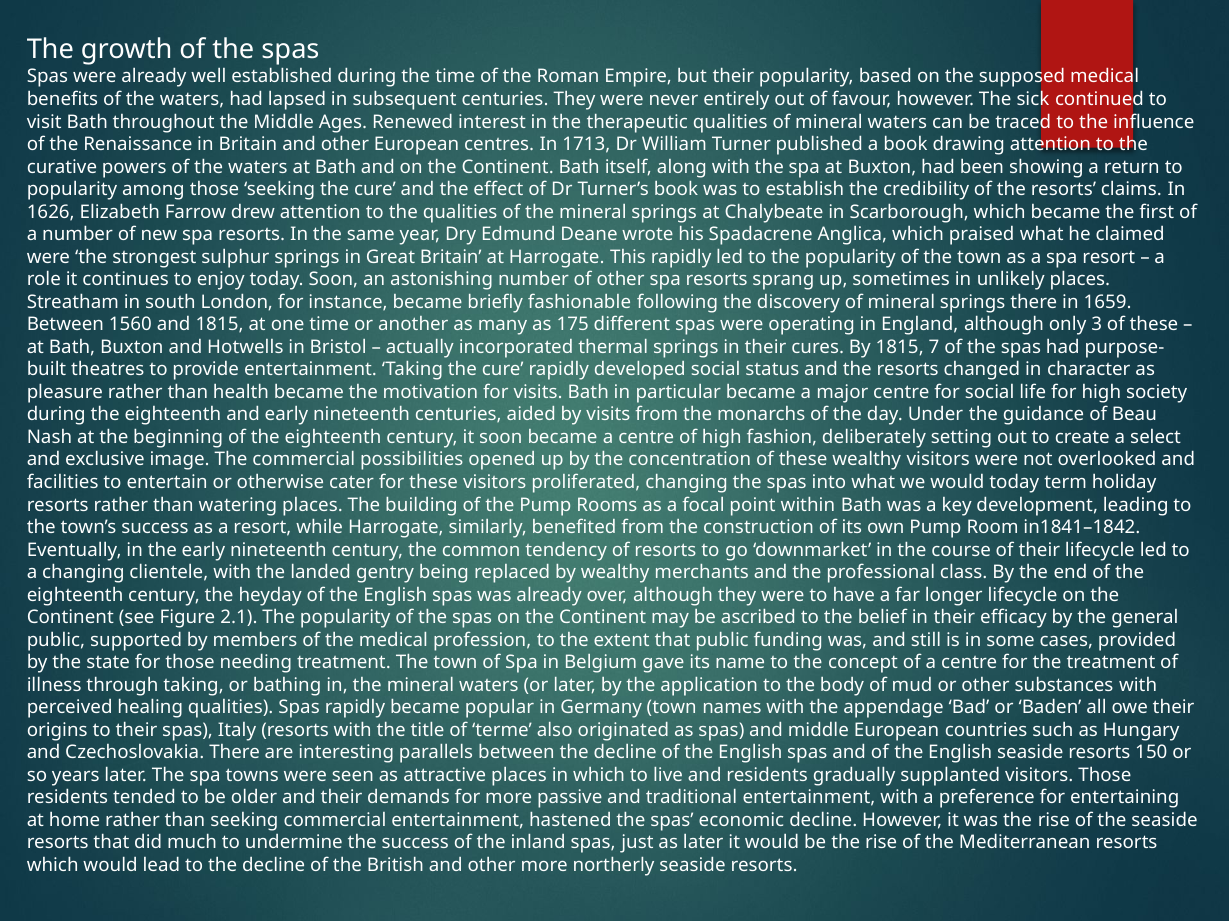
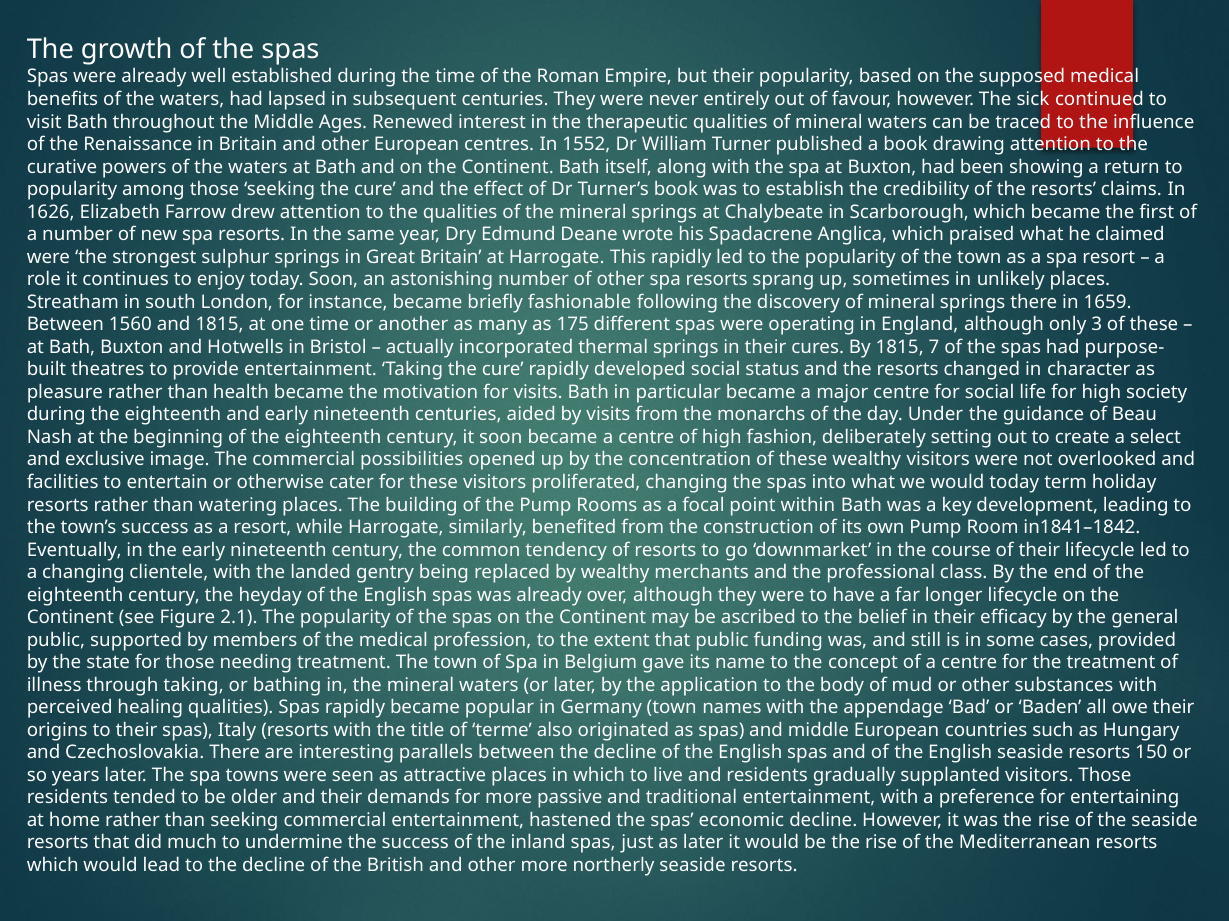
1713: 1713 -> 1552 (586, 144)
